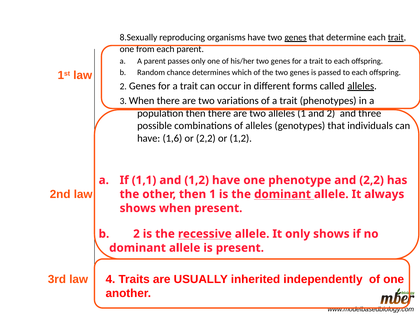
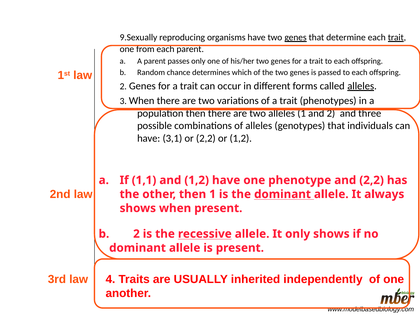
8.Sexually: 8.Sexually -> 9.Sexually (138, 38)
1,6: 1,6 -> 3,1 (172, 138)
